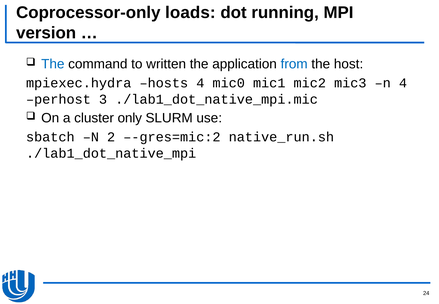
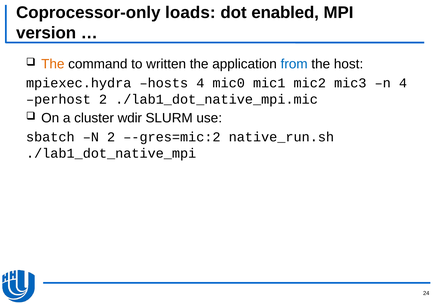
running: running -> enabled (285, 13)
The colour: blue -> orange (53, 64)
perhost 3: 3 -> 2 (103, 99)
only: only -> wdir (130, 118)
